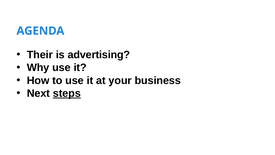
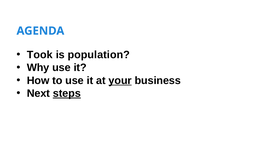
Their: Their -> Took (40, 55)
advertising: advertising -> population (99, 55)
your underline: none -> present (120, 80)
